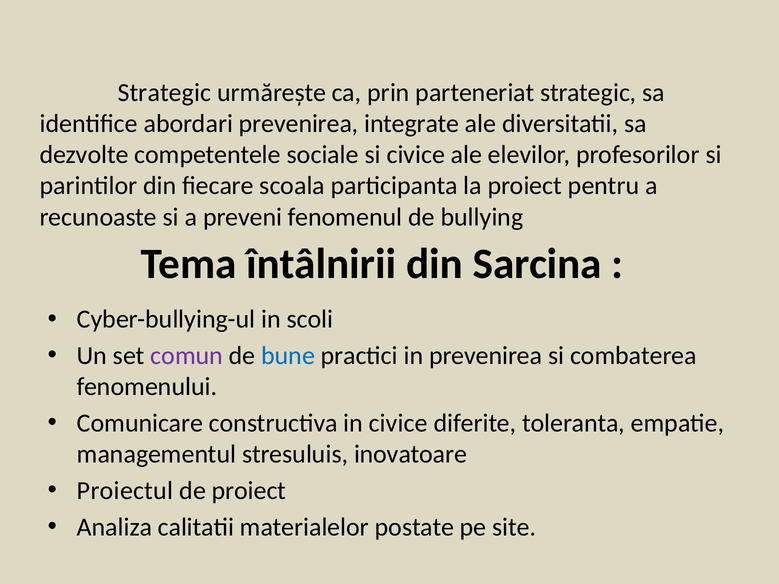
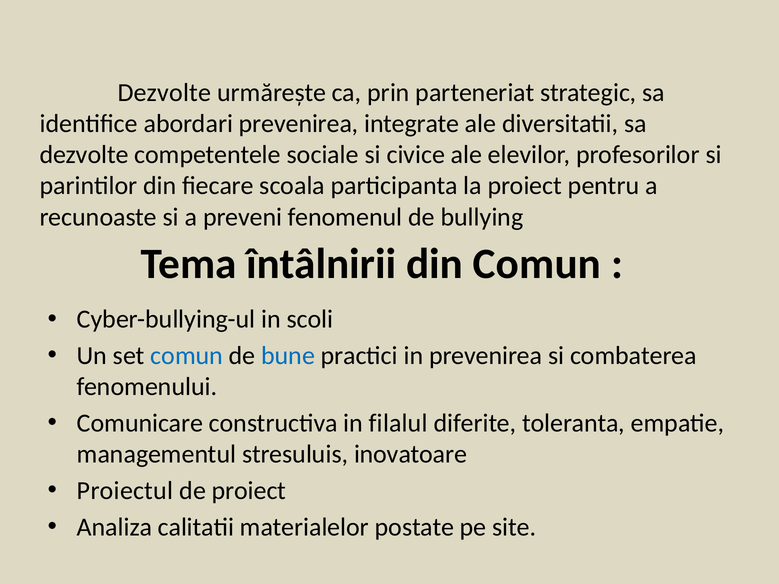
Strategic: Strategic -> Dezvolte (164, 92)
din Sarcina: Sarcina -> Comun (537, 264)
comun colour: purple -> blue (187, 356)
in civice: civice -> filalul (398, 423)
